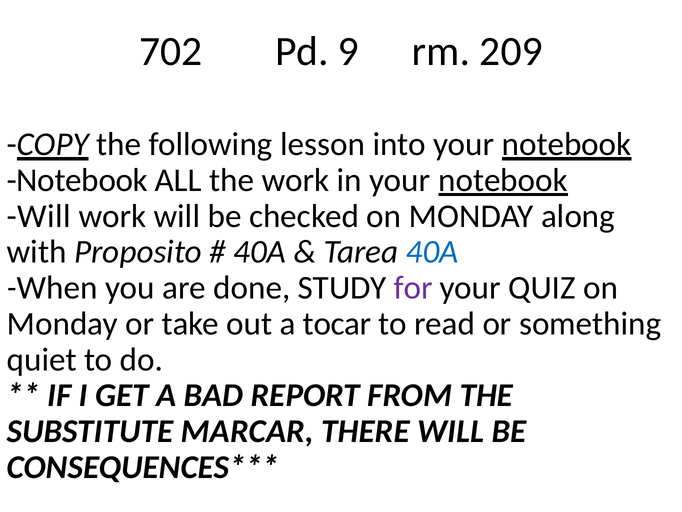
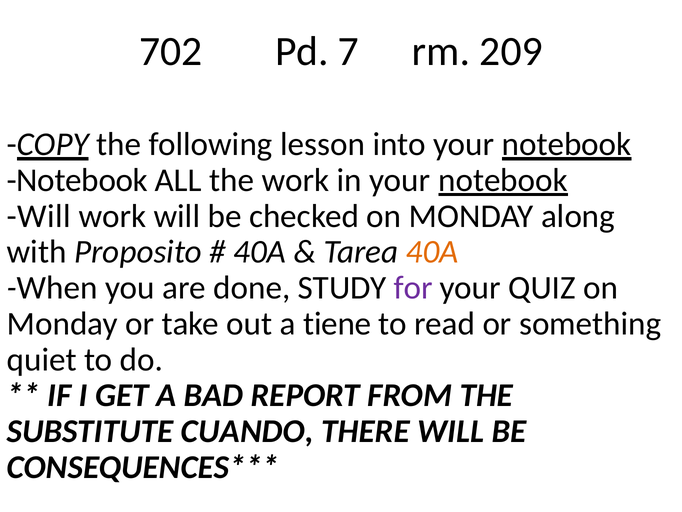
9: 9 -> 7 (348, 51)
40A colour: blue -> orange (432, 252)
tocar: tocar -> tiene (337, 323)
MARCAR: MARCAR -> CUANDO (247, 431)
